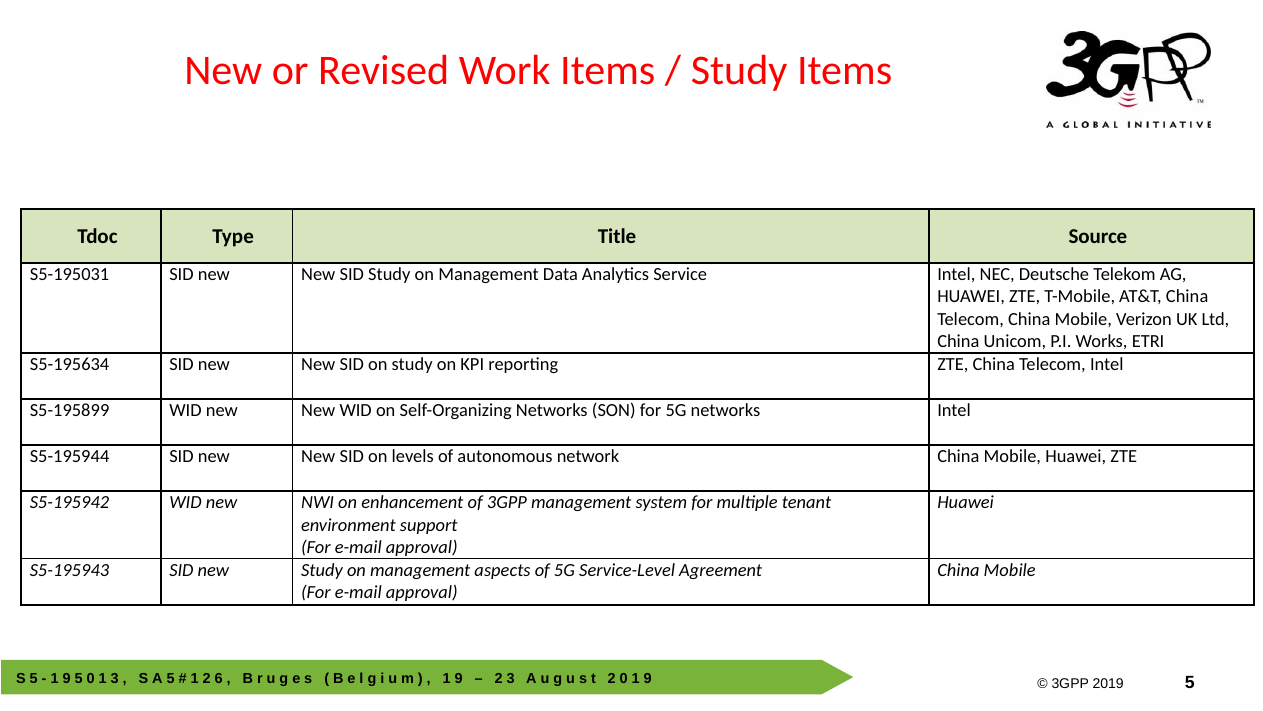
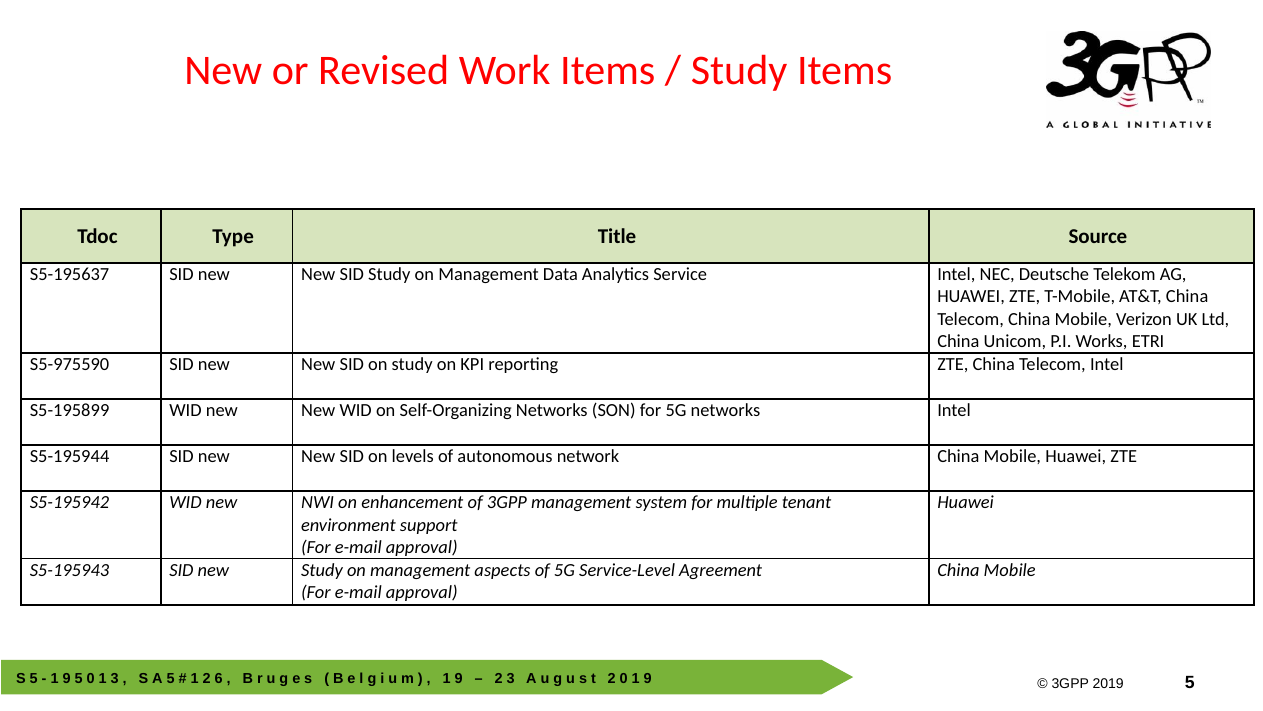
S5-195031: S5-195031 -> S5-195637 (70, 274)
S5-195634: S5-195634 -> S5-975590 (70, 364)
